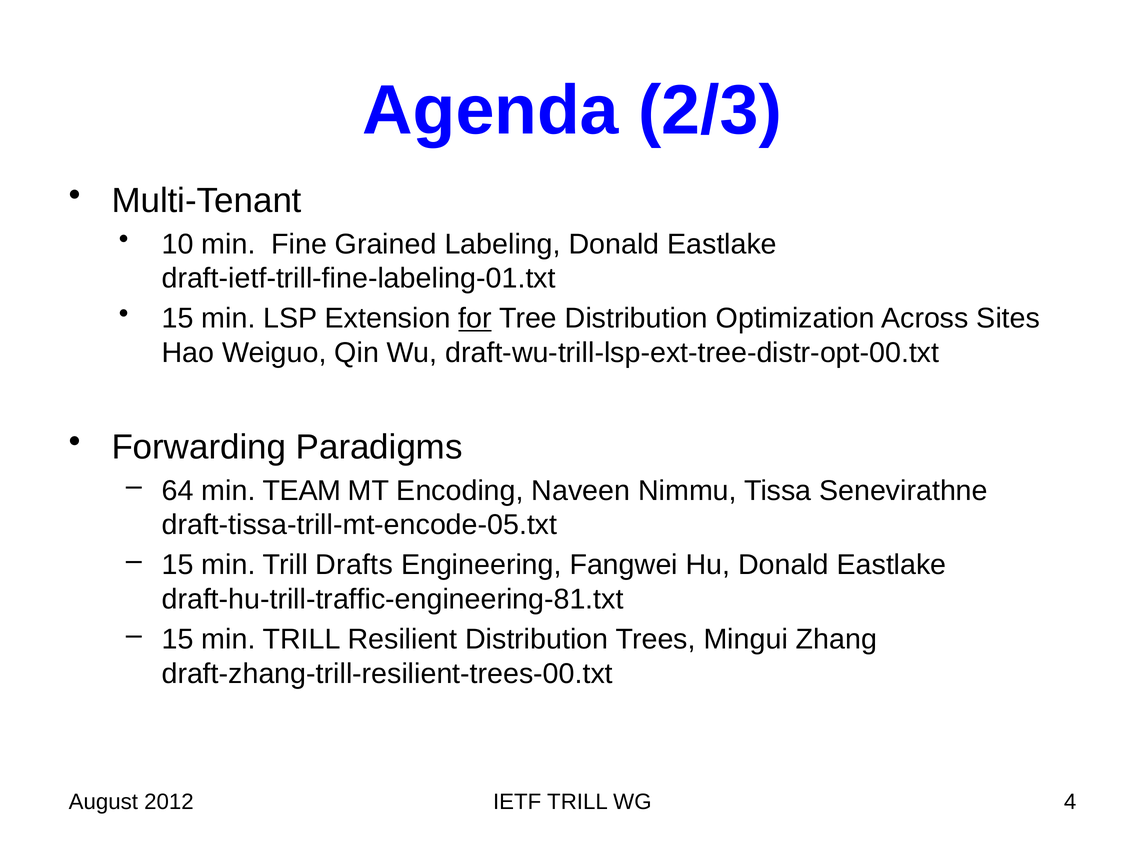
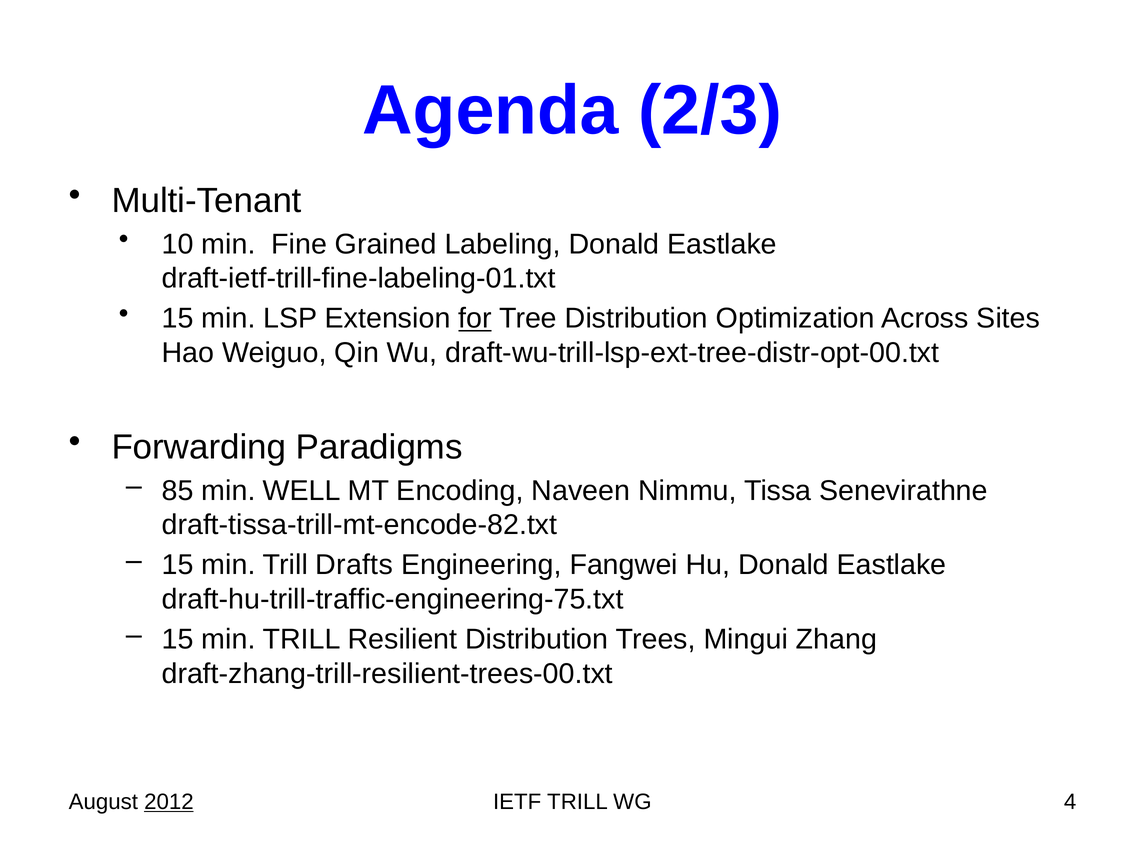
64: 64 -> 85 (178, 491)
TEAM: TEAM -> WELL (302, 491)
draft-tissa-trill-mt-encode-05.txt: draft-tissa-trill-mt-encode-05.txt -> draft-tissa-trill-mt-encode-82.txt (359, 525)
draft-hu-trill-traffic-engineering-81.txt: draft-hu-trill-traffic-engineering-81.txt -> draft-hu-trill-traffic-engineering-75.txt (393, 600)
2012 underline: none -> present (169, 803)
